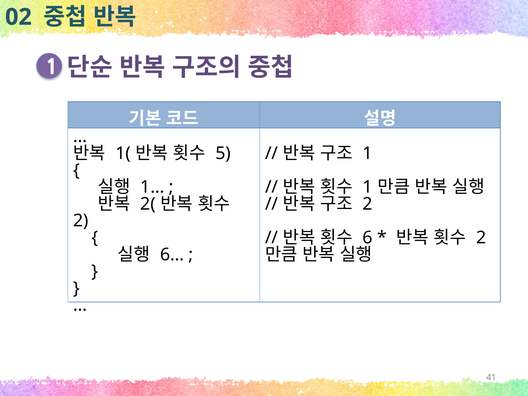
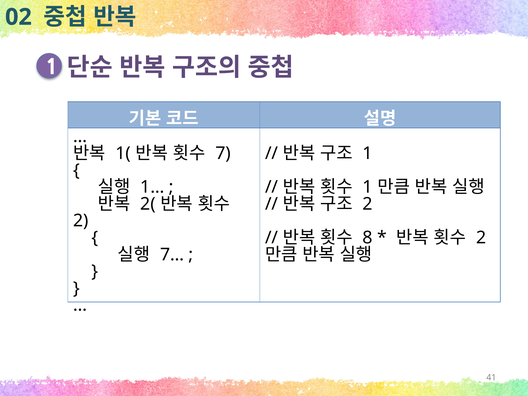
5: 5 -> 7 (223, 153)
6: 6 -> 8 (368, 238)
6…: 6… -> 7… (172, 255)
